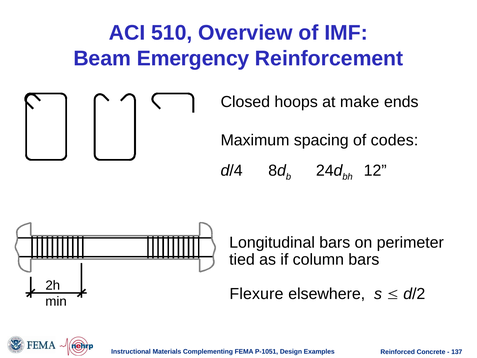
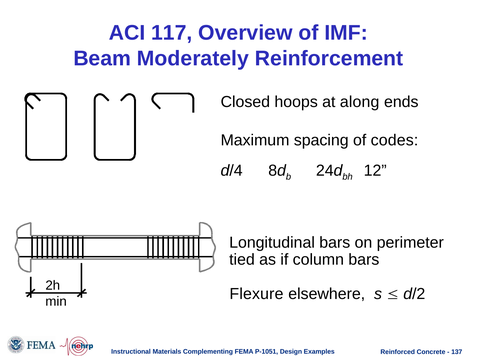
510: 510 -> 117 (172, 33)
Emergency: Emergency -> Moderately (193, 58)
make: make -> along (360, 102)
